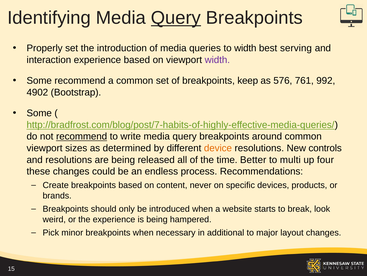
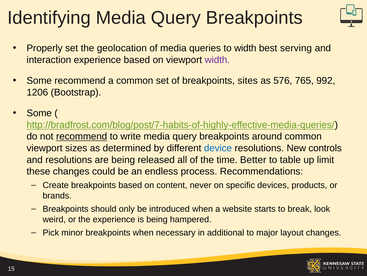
Query underline: present -> none (176, 18)
introduction: introduction -> geolocation (122, 48)
keep: keep -> sites (248, 80)
761: 761 -> 765 (304, 80)
4902: 4902 -> 1206 (37, 92)
device colour: orange -> blue (218, 148)
multi: multi -> table (290, 159)
four: four -> limit (326, 159)
